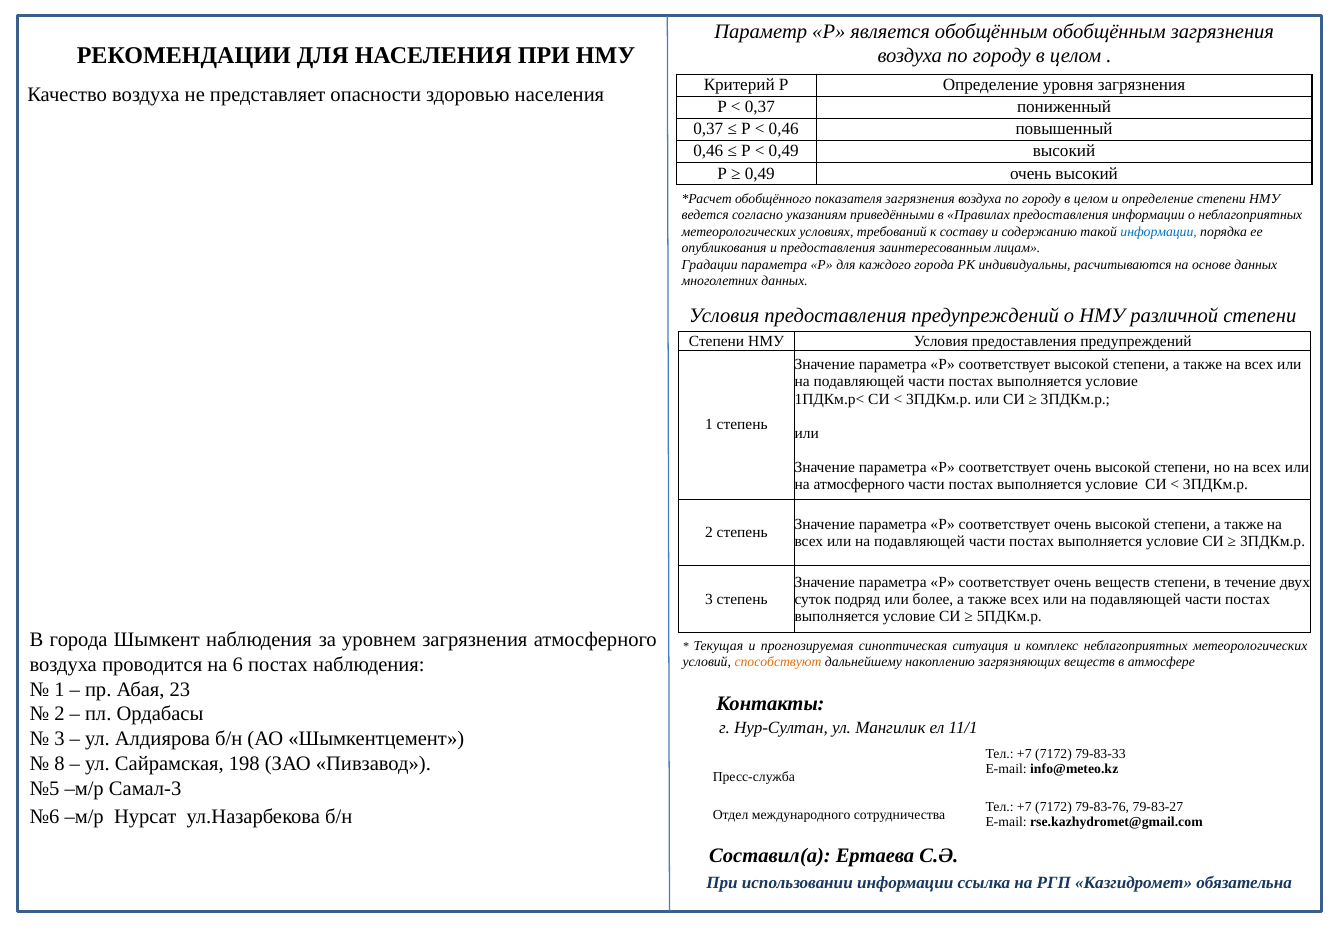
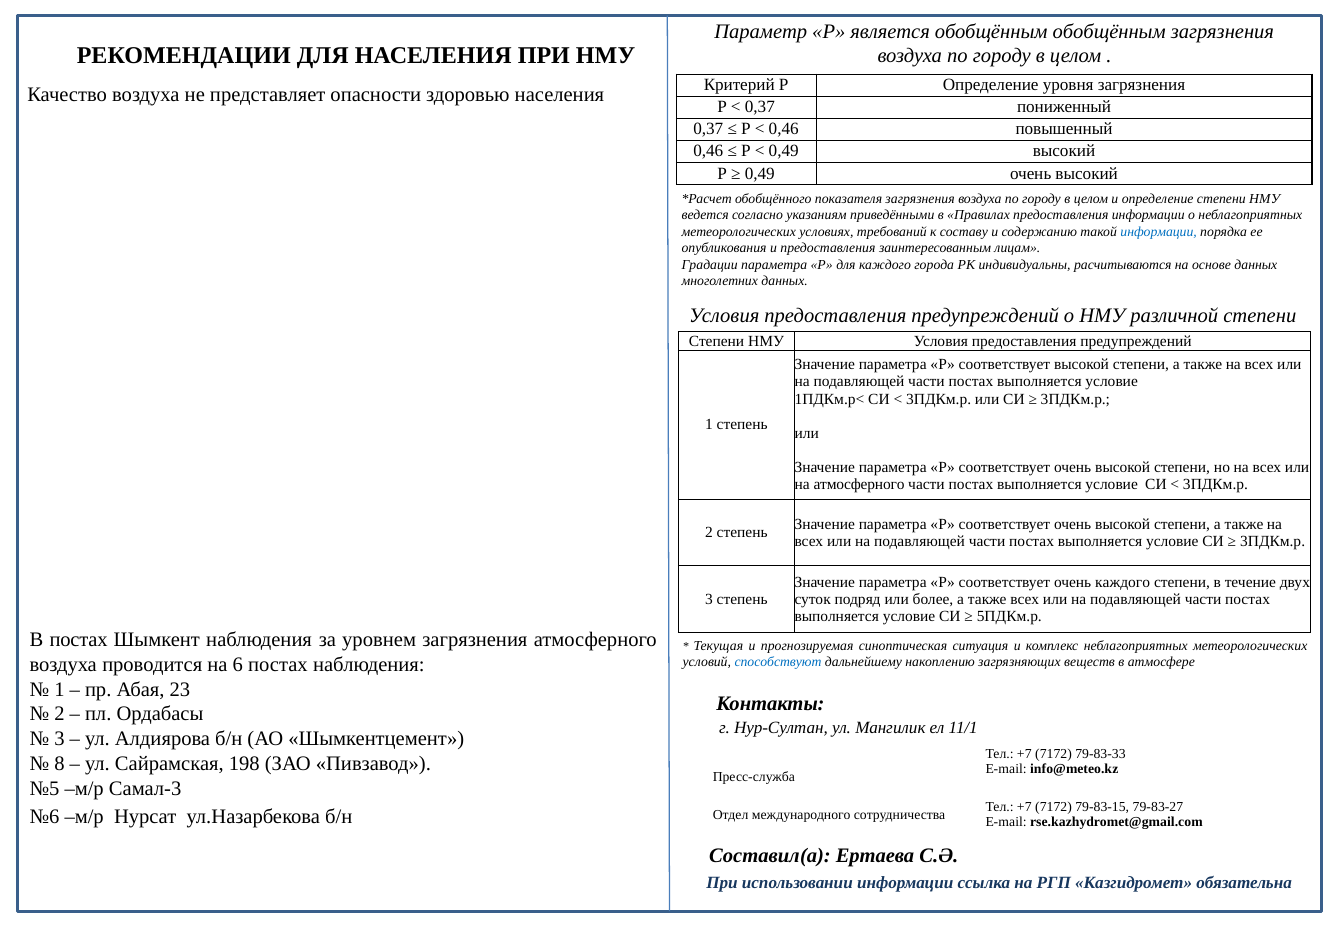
очень веществ: веществ -> каждого (1123, 582)
В города: города -> постах (79, 640)
способствуют colour: orange -> blue (778, 662)
79-83-76: 79-83-76 -> 79-83-15 (1102, 807)
